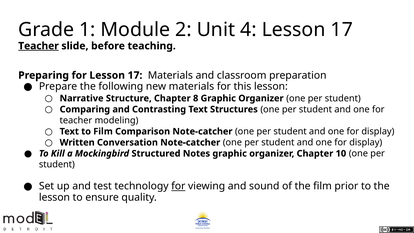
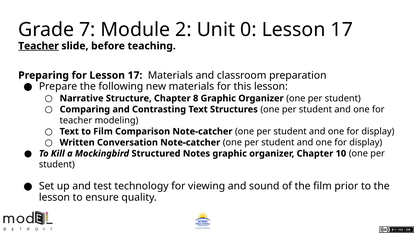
1: 1 -> 7 (87, 30)
4: 4 -> 0 (248, 30)
for underline: present -> none (178, 186)
